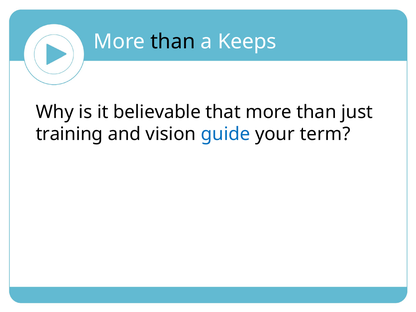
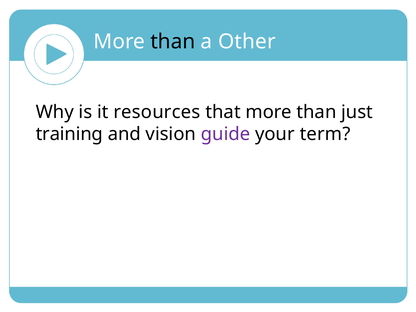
Keeps: Keeps -> Other (247, 42)
believable: believable -> resources (157, 112)
guide colour: blue -> purple (226, 134)
